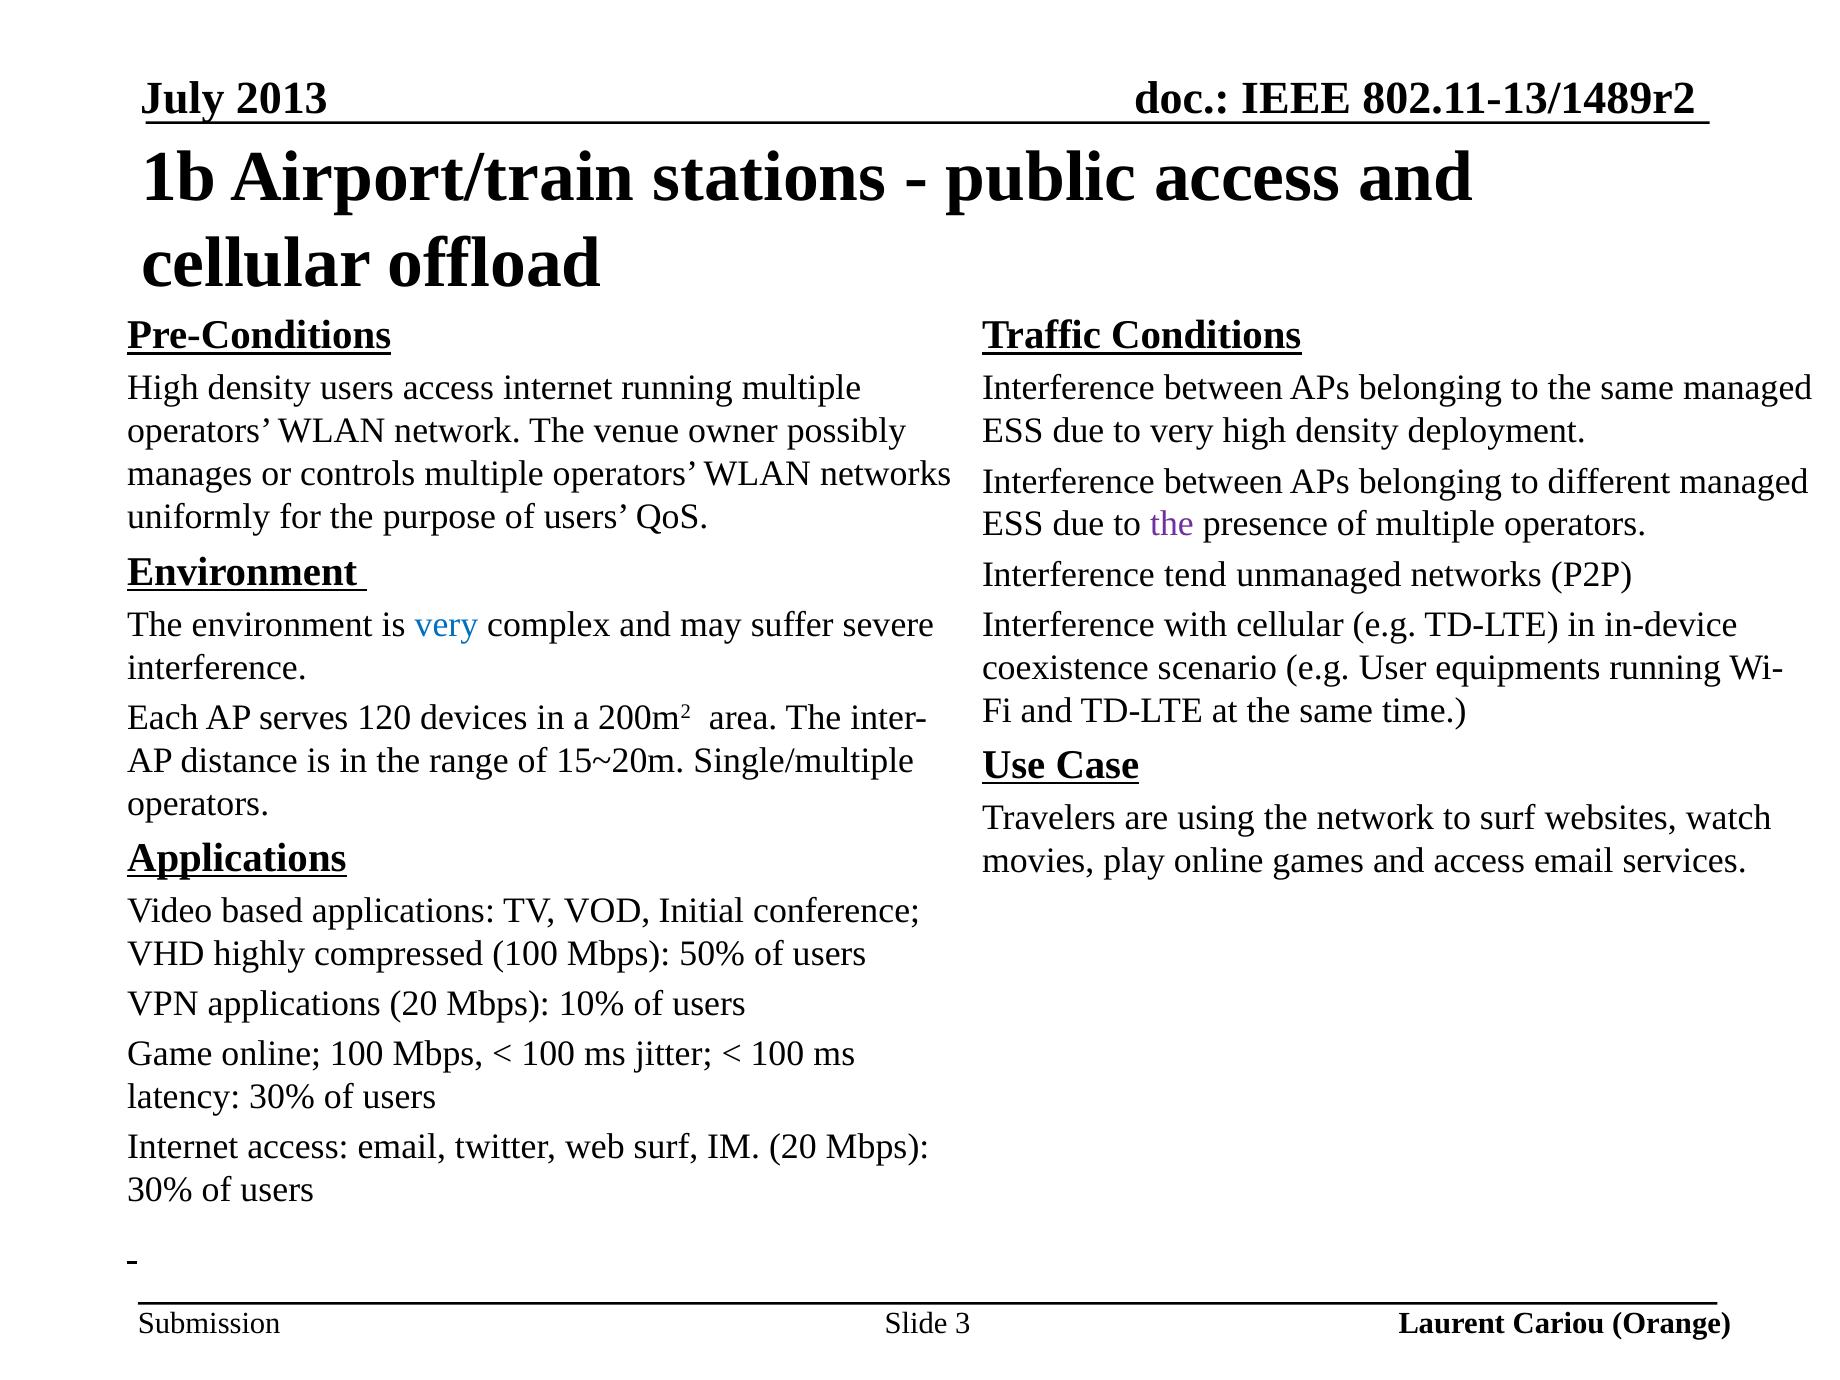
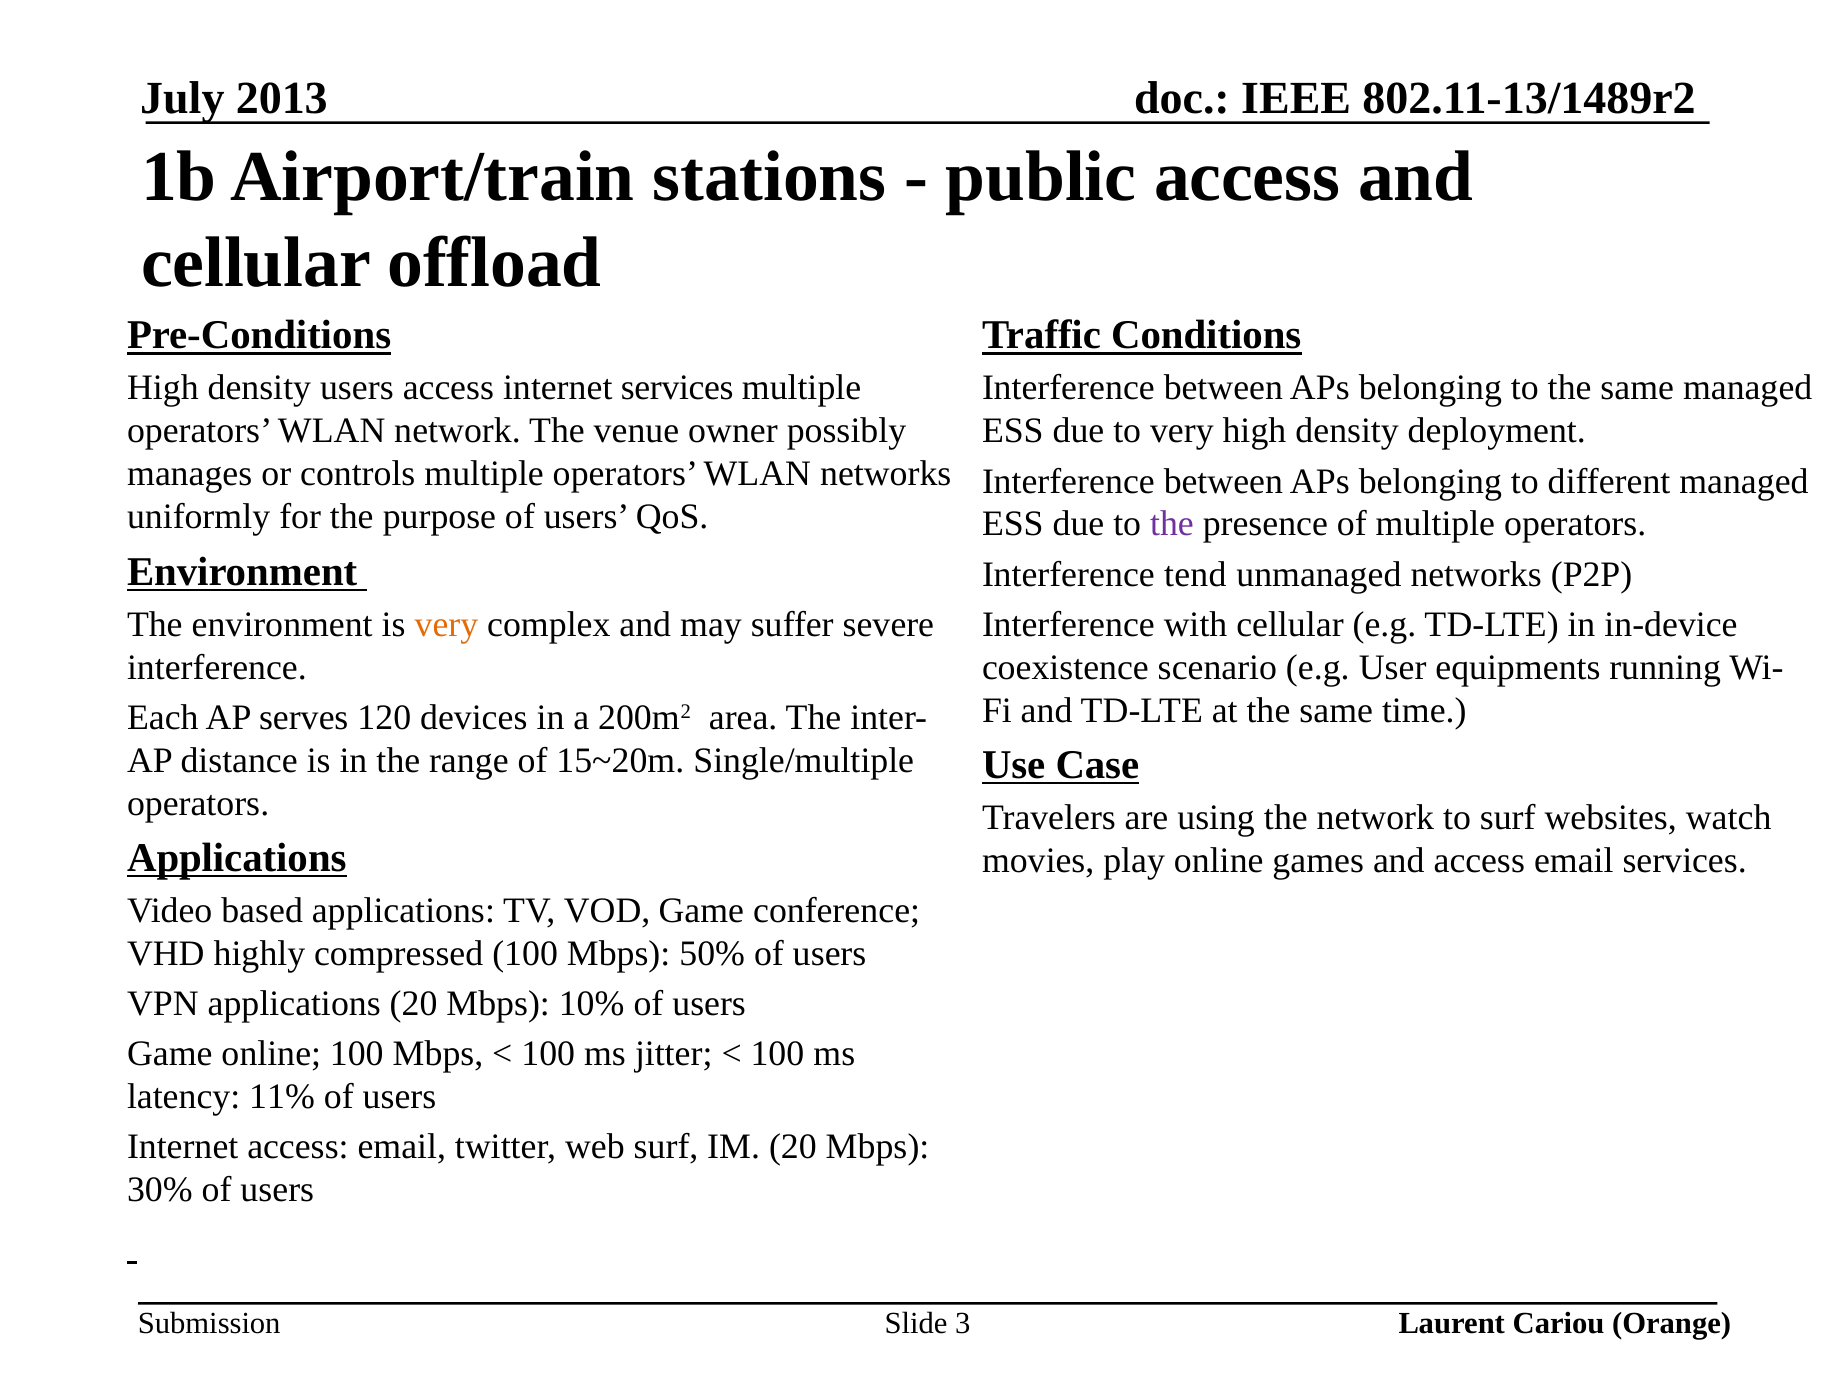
internet running: running -> services (677, 388)
very colour: blue -> orange (446, 624)
VOD Initial: Initial -> Game (701, 911)
latency 30%: 30% -> 11% (282, 1097)
